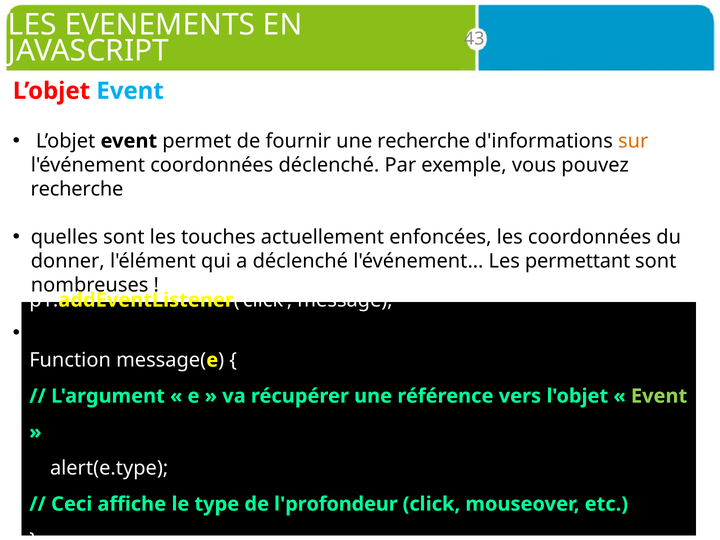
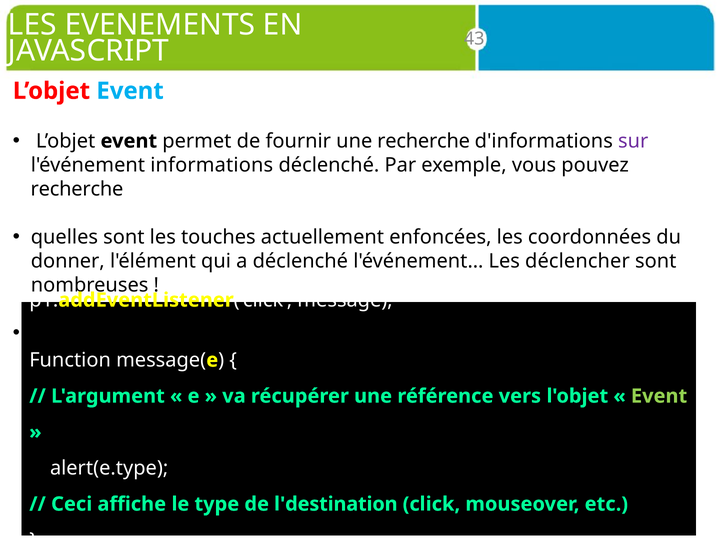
sur colour: orange -> purple (633, 141)
l'événement coordonnées: coordonnées -> informations (212, 165)
permettant: permettant -> déclencher (577, 261)
l'profondeur: l'profondeur -> l'destination (336, 504)
